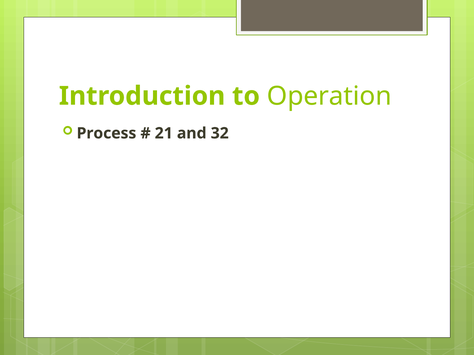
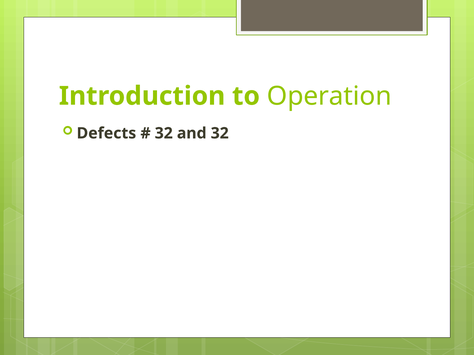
Process: Process -> Defects (106, 133)
21: 21 -> 32 (164, 133)
